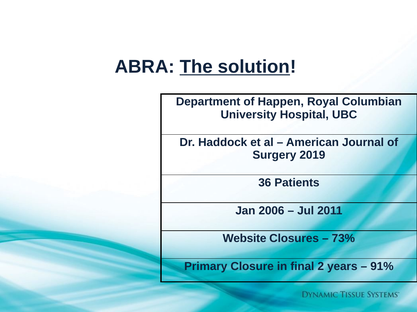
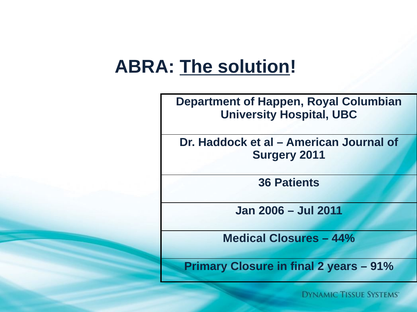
Surgery 2019: 2019 -> 2011 (312, 156)
Website: Website -> Medical (244, 239)
73%: 73% -> 44% (343, 239)
